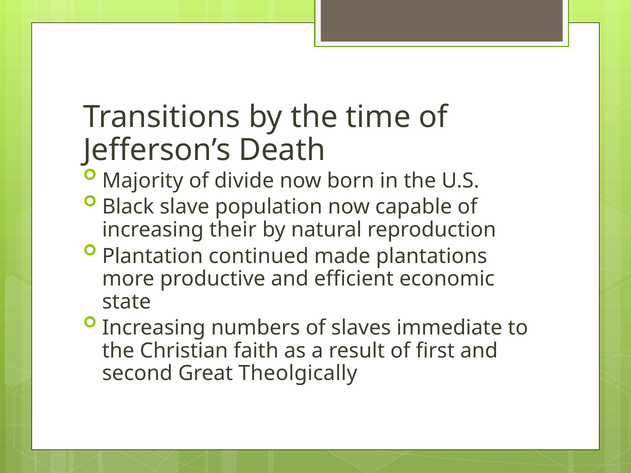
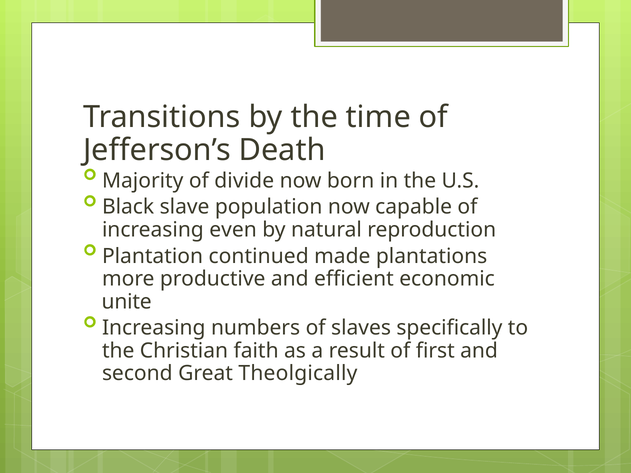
their: their -> even (233, 230)
state: state -> unite (127, 302)
immediate: immediate -> specifically (449, 328)
